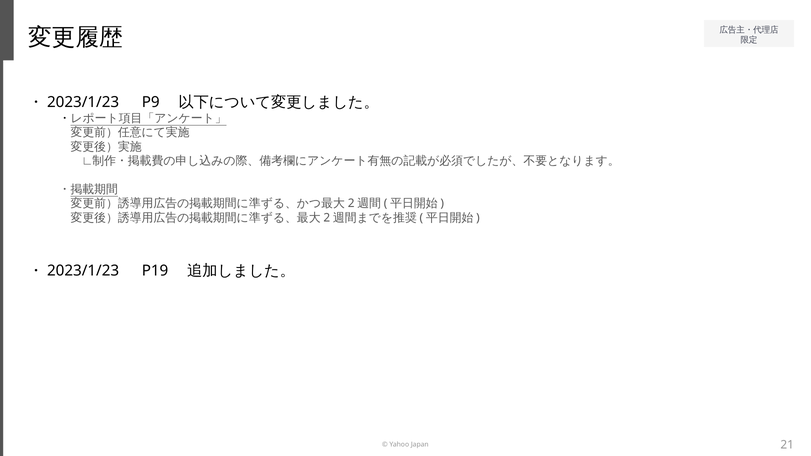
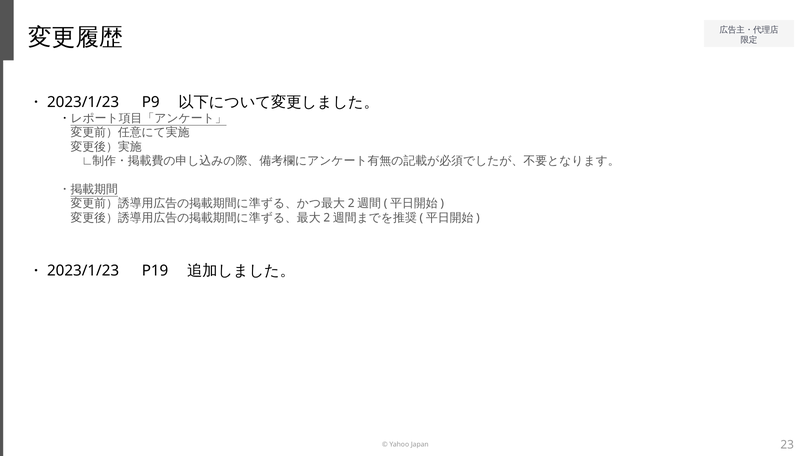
21: 21 -> 23 (787, 445)
